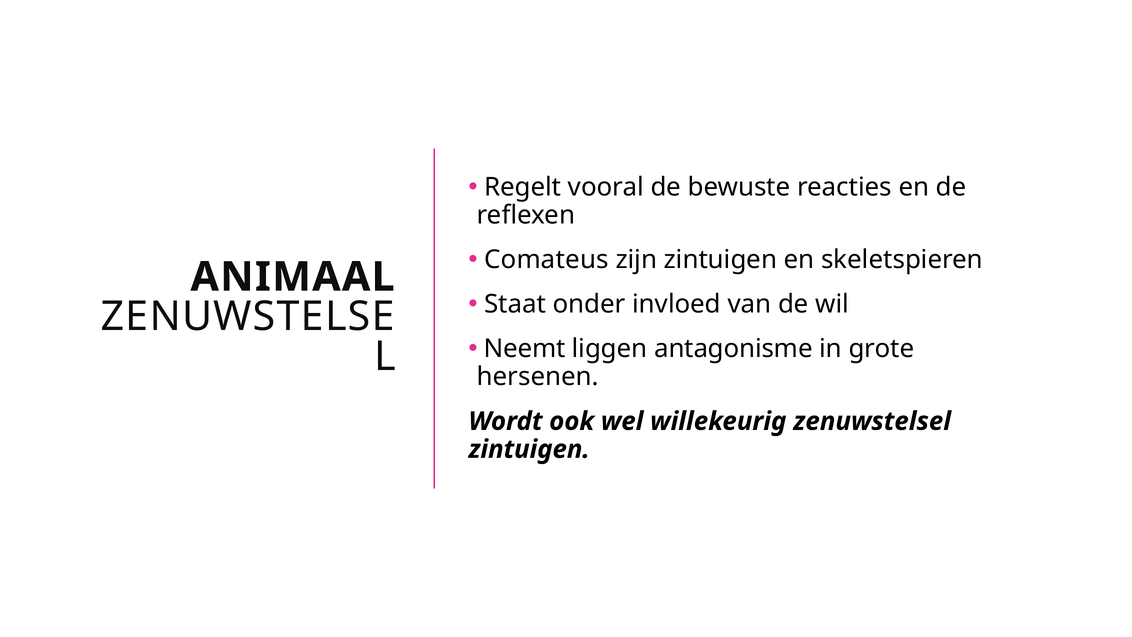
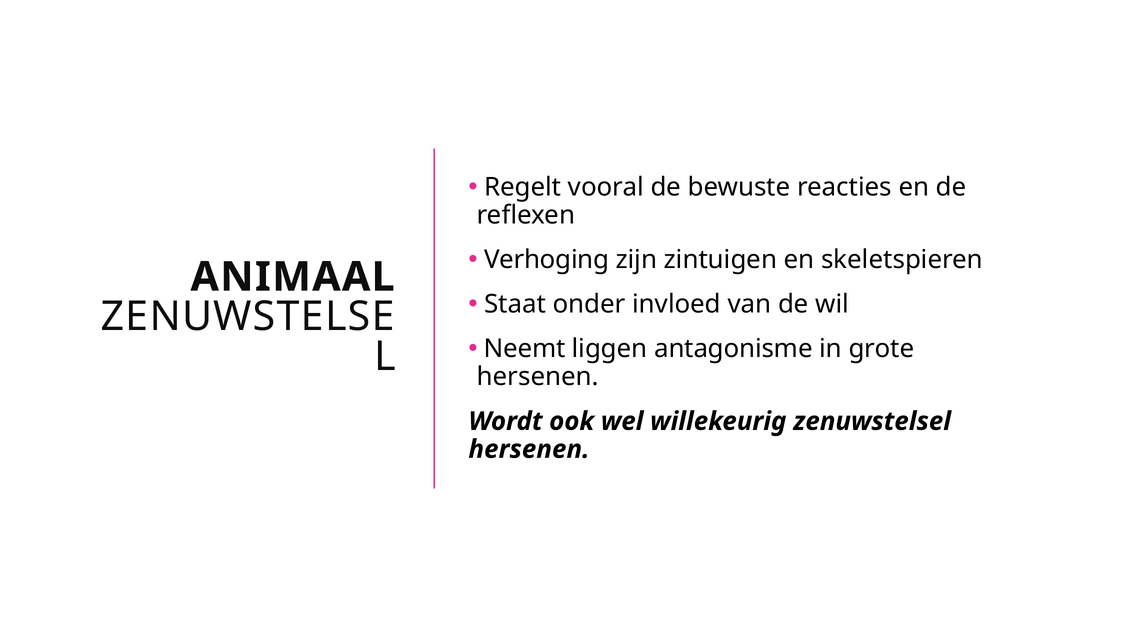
Comateus: Comateus -> Verhoging (547, 260)
zintuigen: zintuigen -> hersenen (529, 449)
